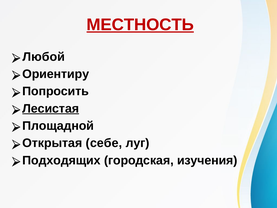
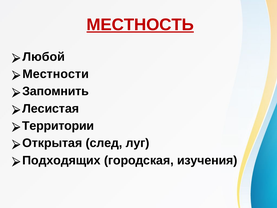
Ориентиру: Ориентиру -> Местности (56, 74)
Попросить: Попросить -> Запомнить (56, 91)
Лесистая underline: present -> none (51, 108)
Площадной: Площадной -> Территории (58, 126)
себе: себе -> след (104, 143)
